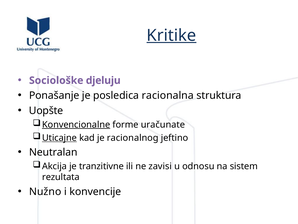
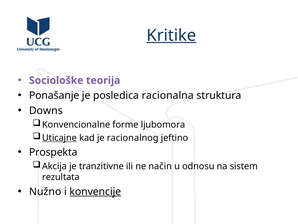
djeluju: djeluju -> teorija (103, 80)
Uopšte: Uopšte -> Downs (46, 110)
Konvencionalne underline: present -> none (76, 124)
uračunate: uračunate -> ljubomora (163, 124)
Neutralan: Neutralan -> Prospekta (53, 152)
zavisi: zavisi -> način (160, 166)
konvencije underline: none -> present (95, 191)
